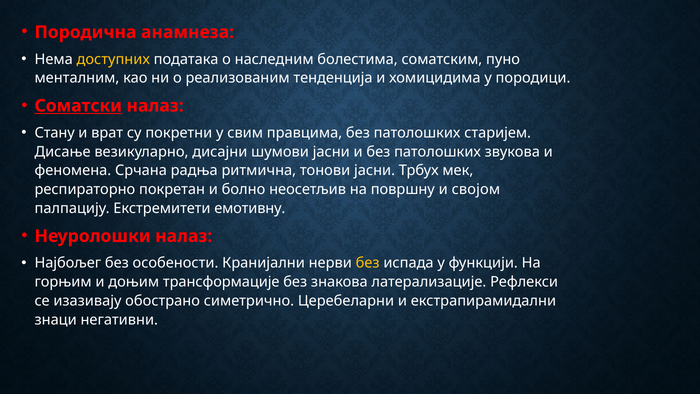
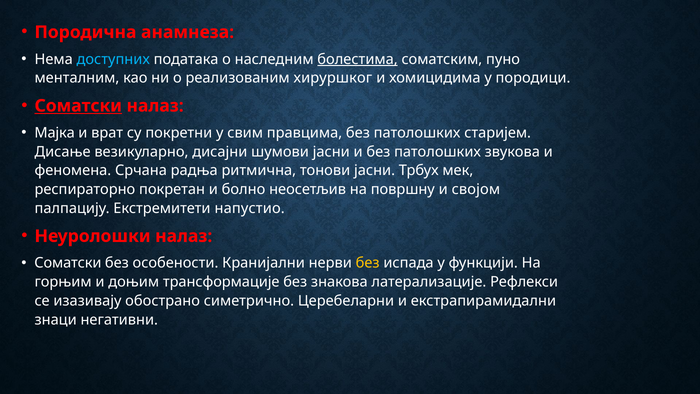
доступних colour: yellow -> light blue (113, 59)
болестима underline: none -> present (358, 59)
тенденција: тенденција -> хируршког (333, 78)
Стану: Стану -> Мајка (55, 133)
емотивну: емотивну -> напустио (250, 208)
Најбољег: Најбољег -> Соматски (68, 263)
